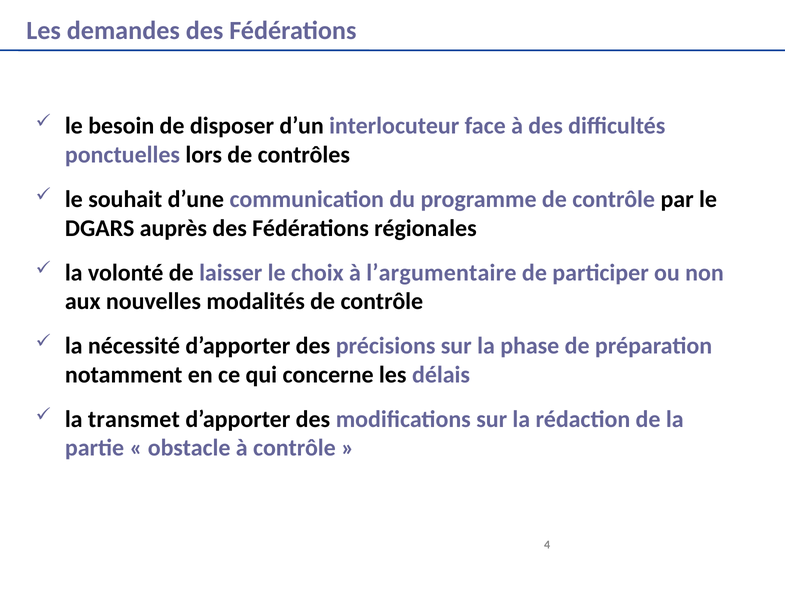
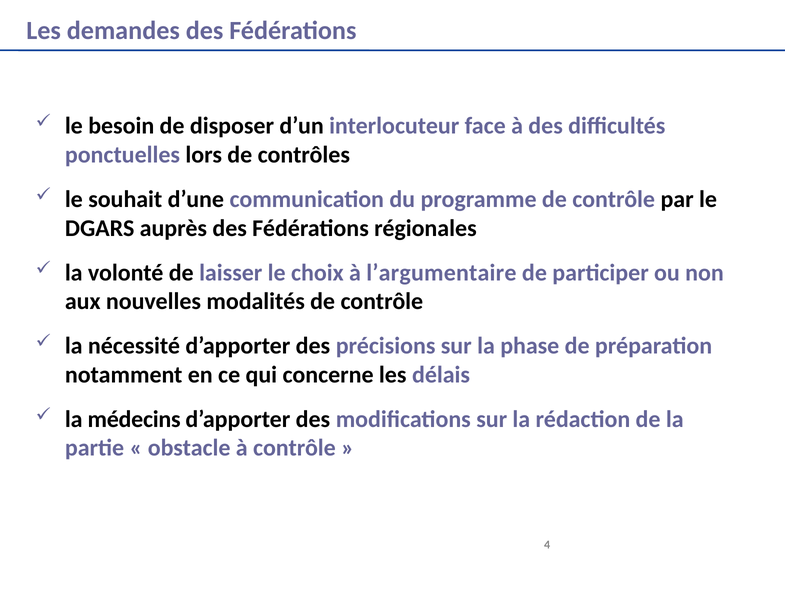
transmet: transmet -> médecins (134, 419)
